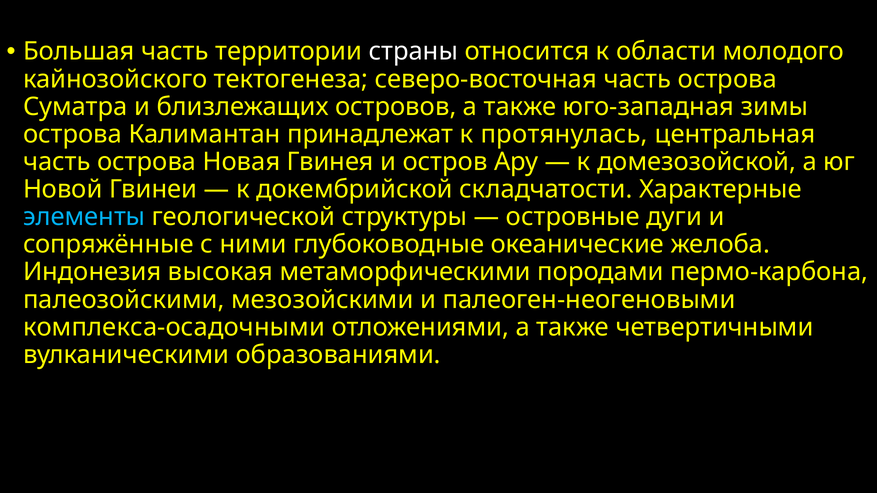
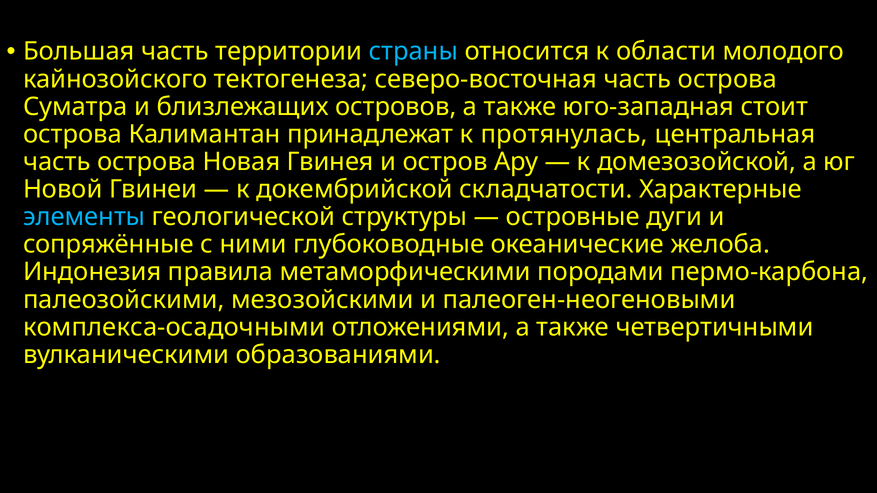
страны colour: white -> light blue (413, 52)
зимы: зимы -> стоит (774, 107)
высокая: высокая -> правила (221, 272)
